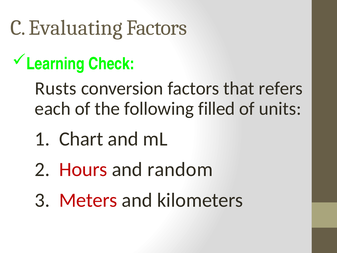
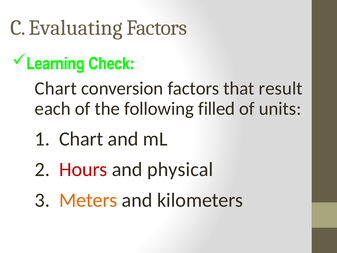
Rusts: Rusts -> Chart (56, 88)
refers: refers -> result (281, 88)
random: random -> physical (180, 169)
Meters colour: red -> orange (88, 200)
